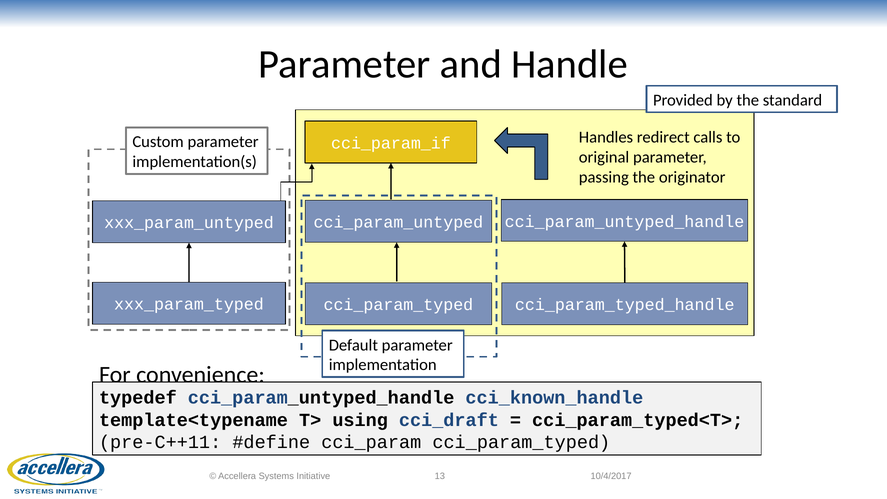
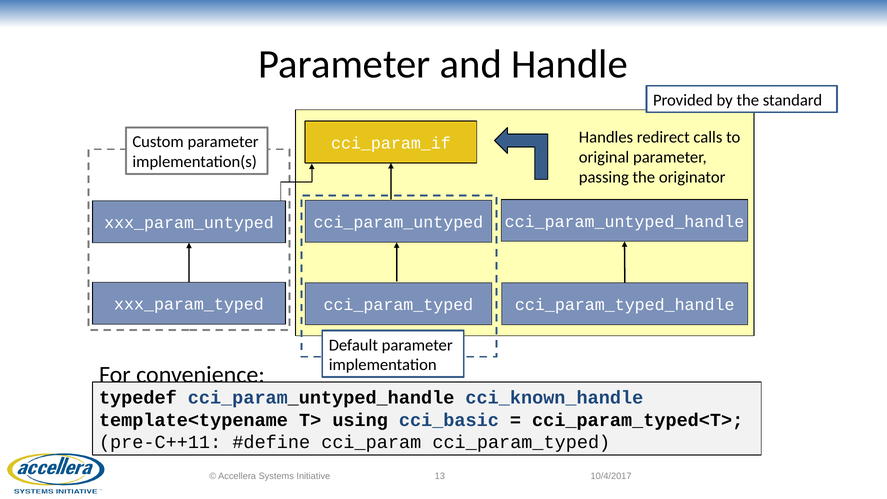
cci_draft: cci_draft -> cci_basic (449, 420)
